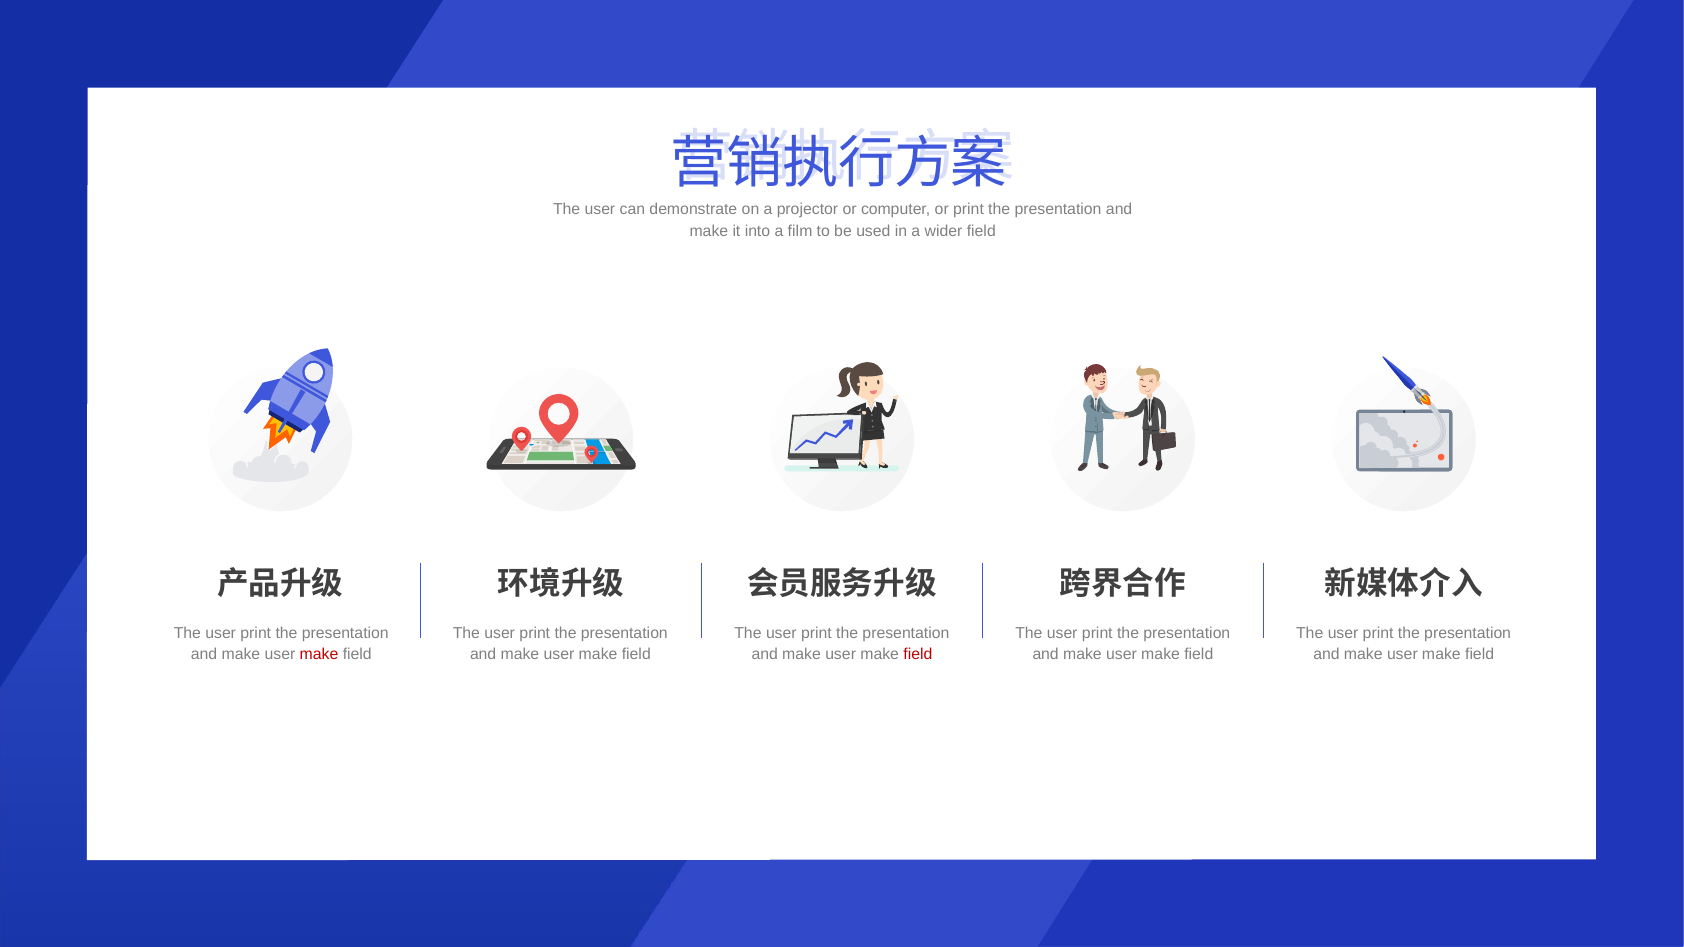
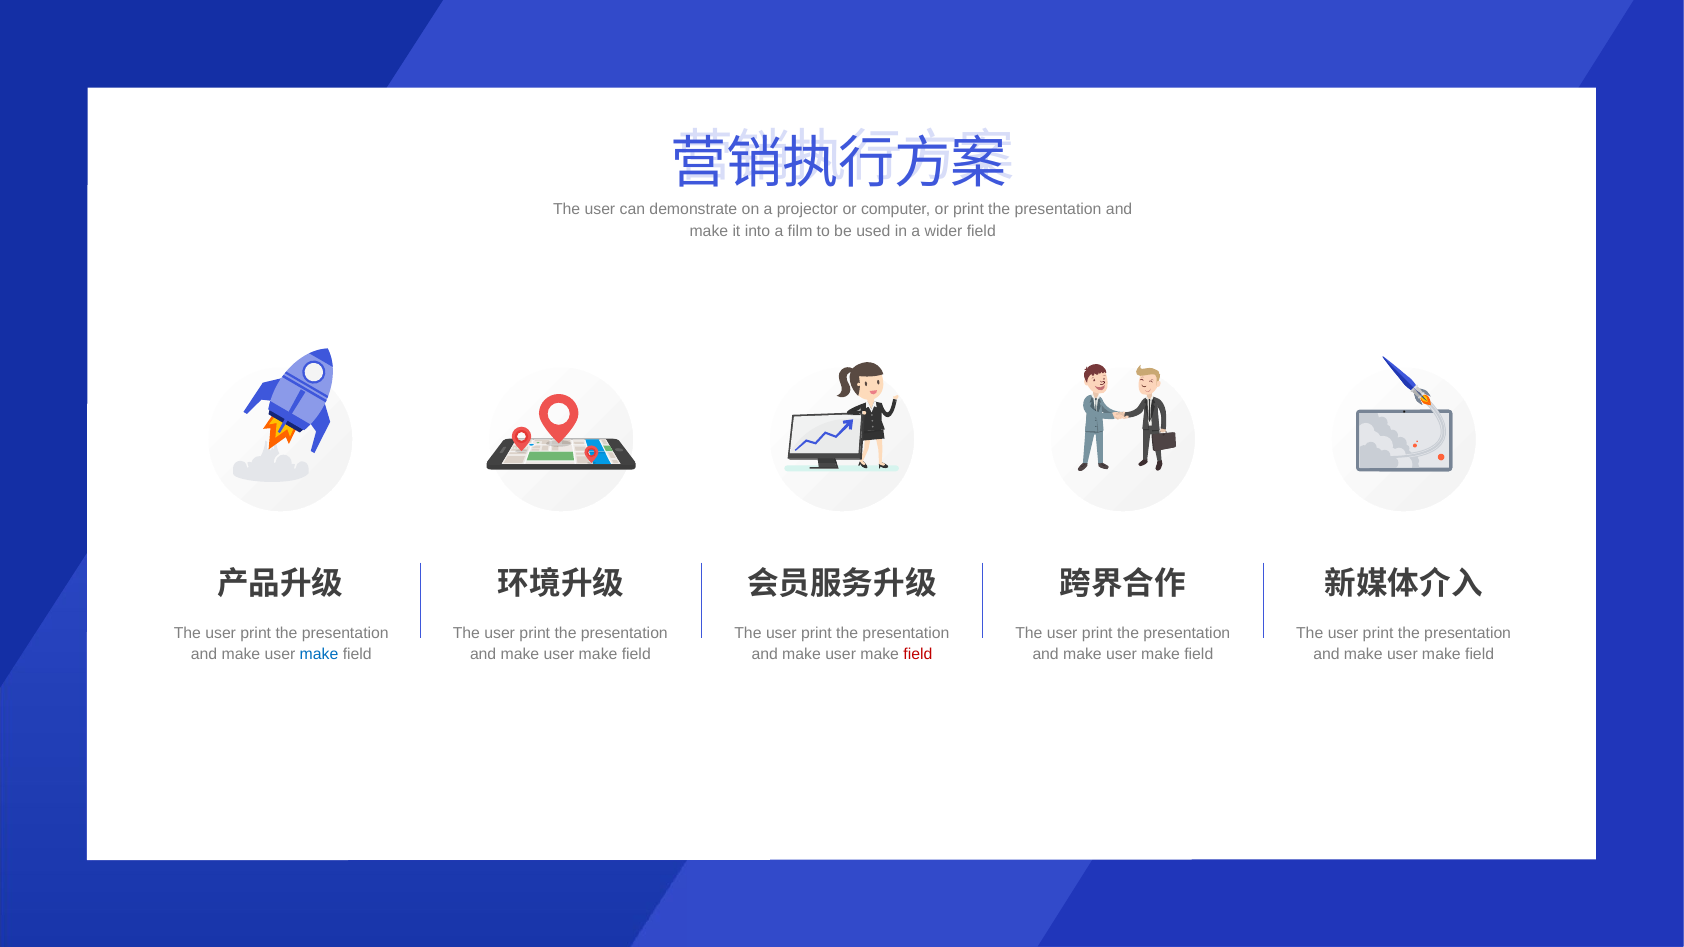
make colour: red -> blue (319, 655)
